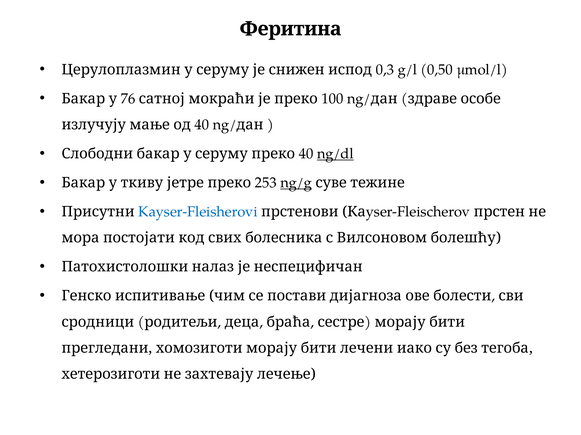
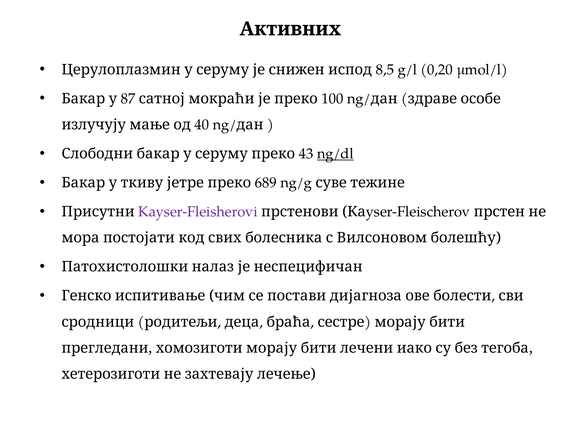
Феритина: Феритина -> Активних (290, 29)
0,3: 0,3 -> 8,5 (385, 70)
0,50: 0,50 -> 0,20 (437, 70)
76: 76 -> 87 (128, 99)
40: 40 -> 43 (306, 154)
253: 253 -> 689 (266, 183)
ng/g underline: present -> none (296, 183)
Kayser-Fleisherovi colour: blue -> purple (198, 212)
